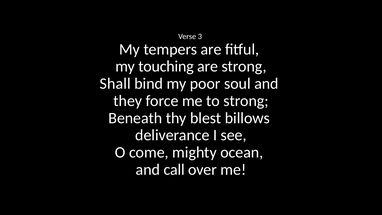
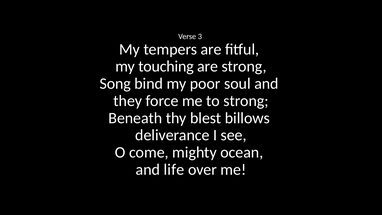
Shall: Shall -> Song (115, 84)
call: call -> life (174, 170)
